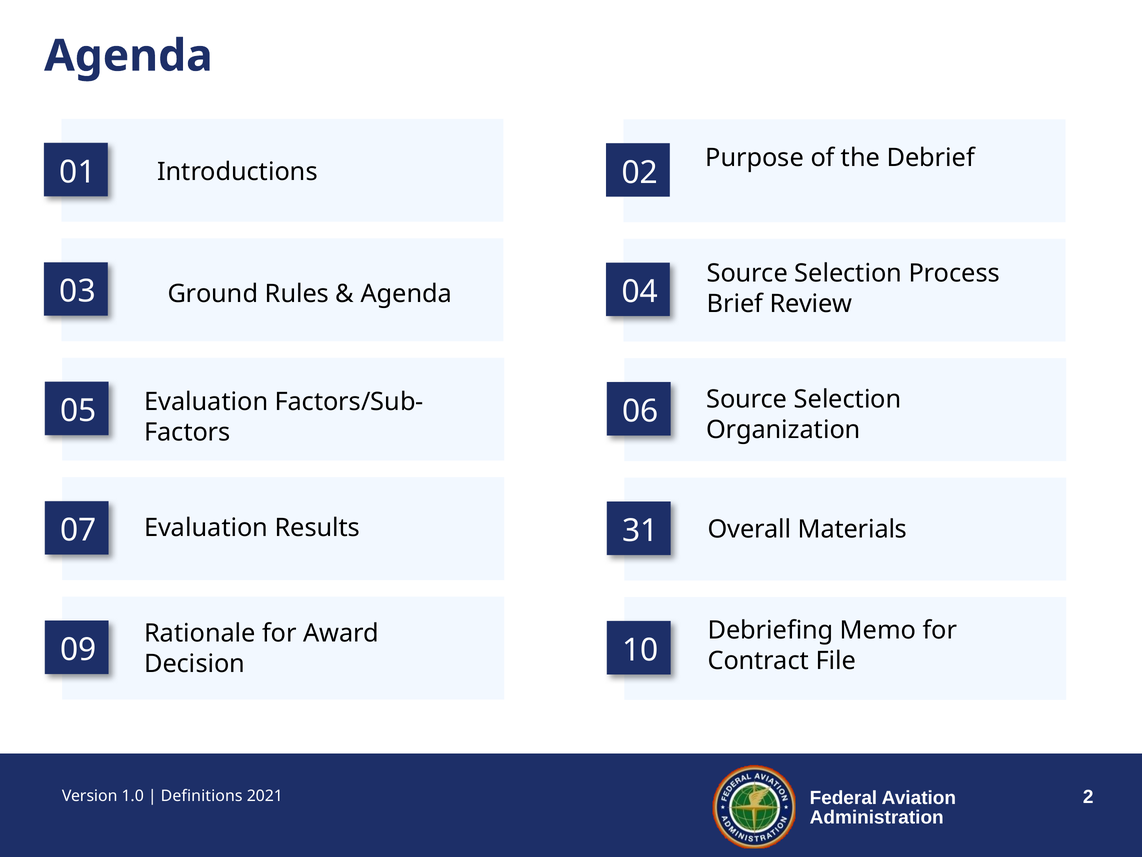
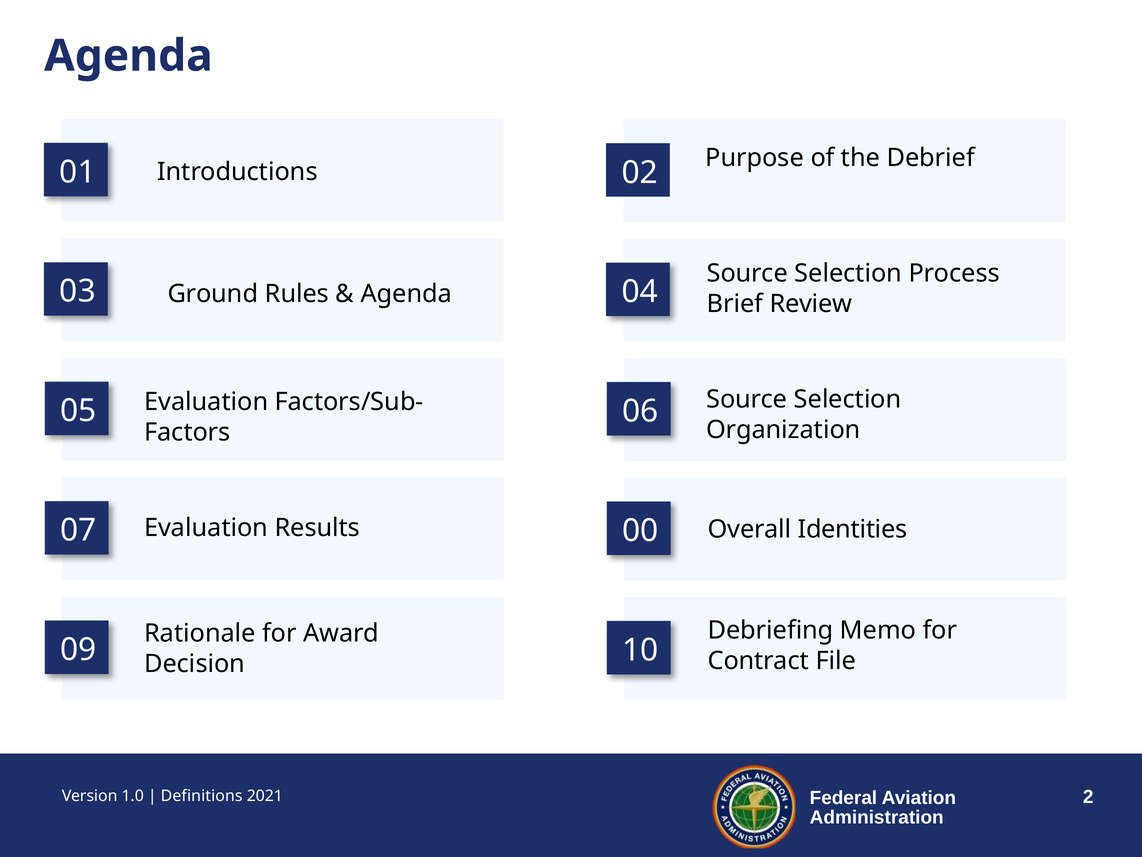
31: 31 -> 00 (640, 531)
Materials: Materials -> Identities (853, 529)
